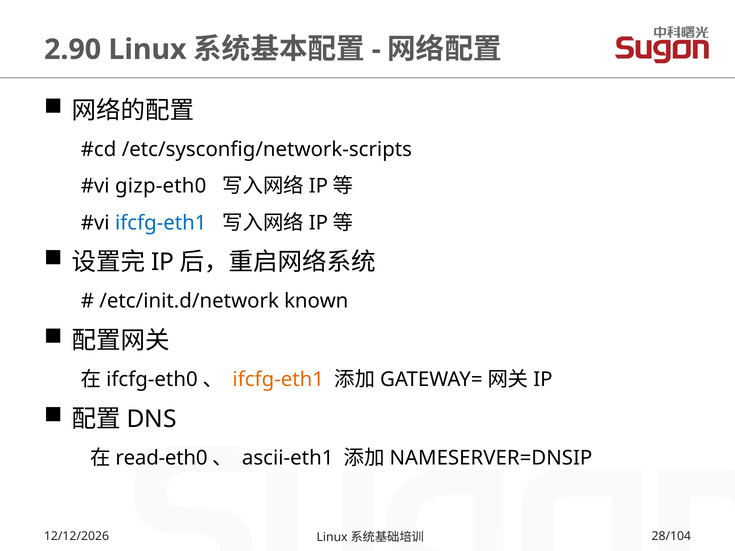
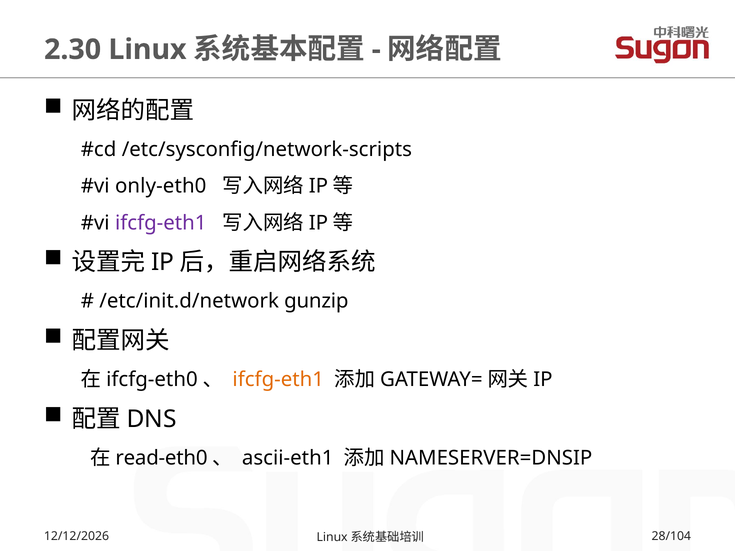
2.90: 2.90 -> 2.30 (73, 50)
gizp-eth0: gizp-eth0 -> only-eth0 (161, 186)
ifcfg-eth1 colour: blue -> purple (161, 223)
known: known -> gunzip (316, 301)
